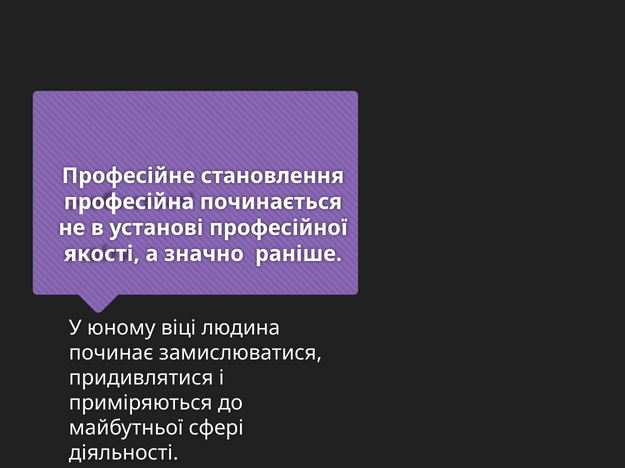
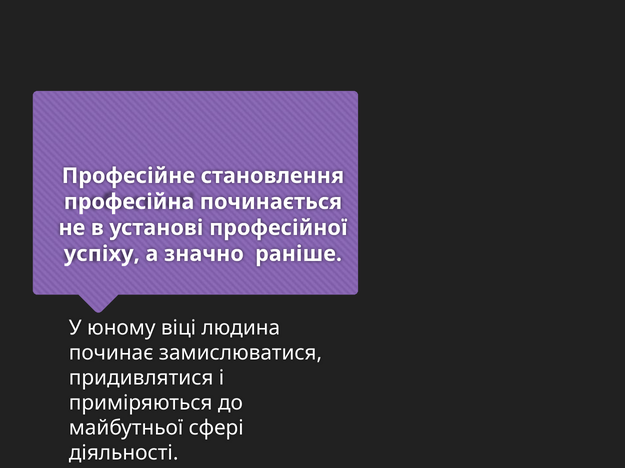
якості: якості -> успіху (102, 254)
